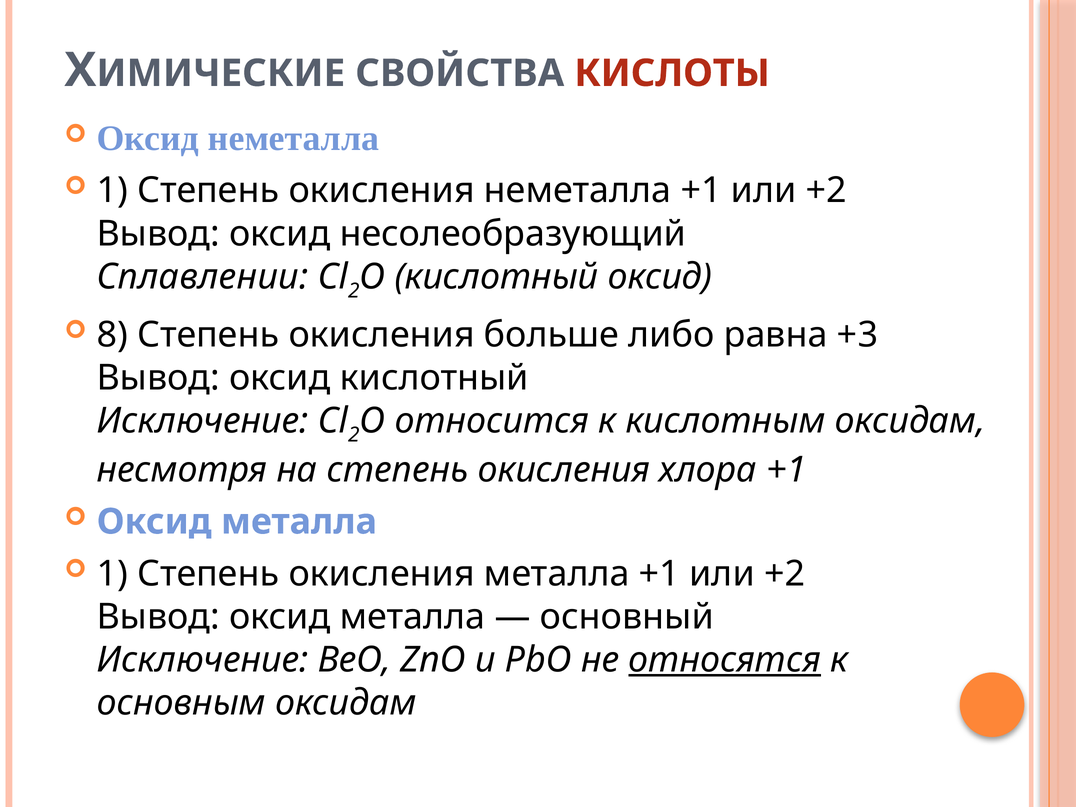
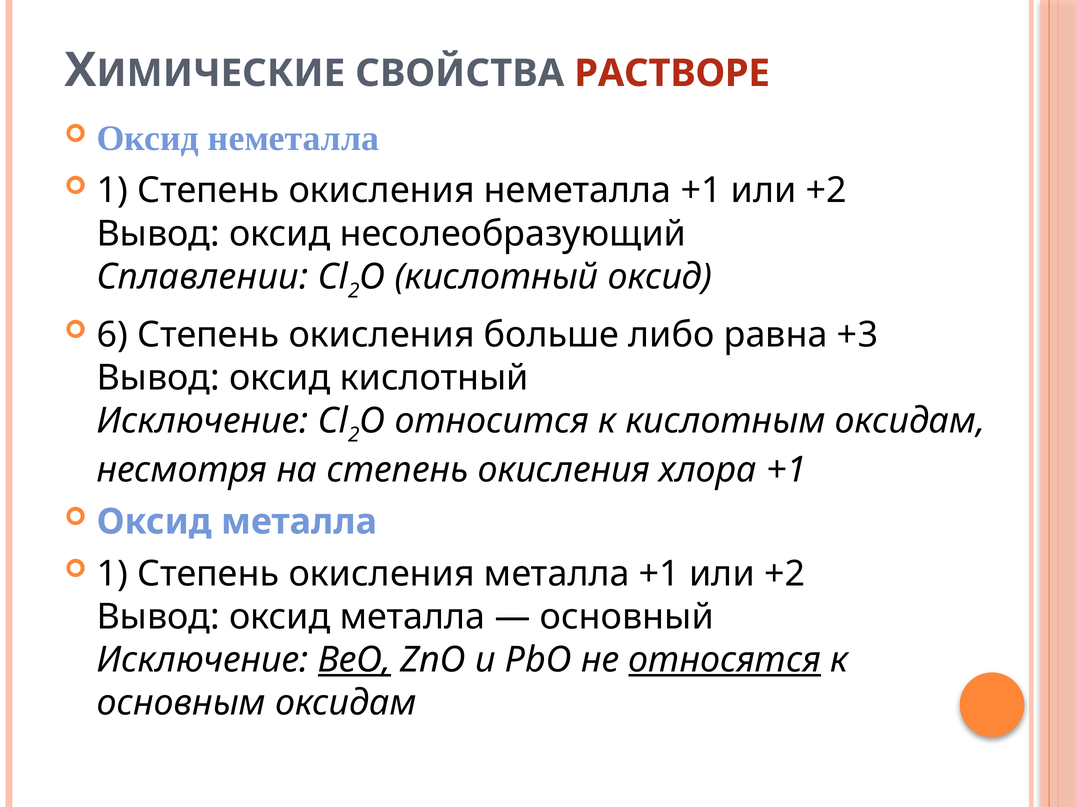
КИСЛОТЫ: КИСЛОТЫ -> РАСТВОРЕ (672, 73)
8: 8 -> 6 (112, 335)
BeO underline: none -> present (354, 660)
